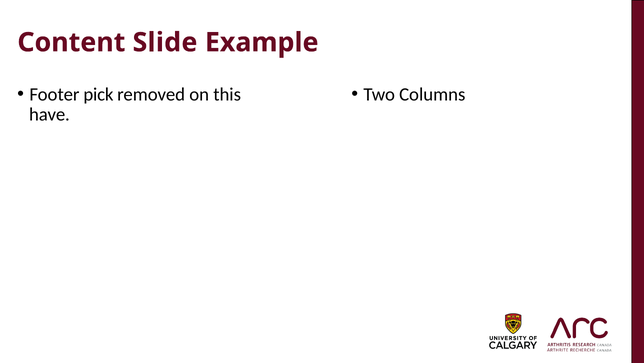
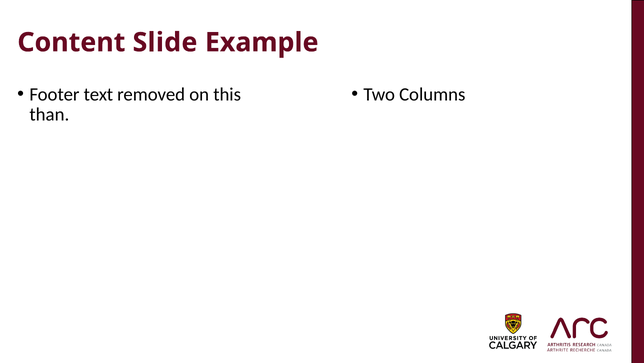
pick: pick -> text (98, 94)
have: have -> than (49, 115)
